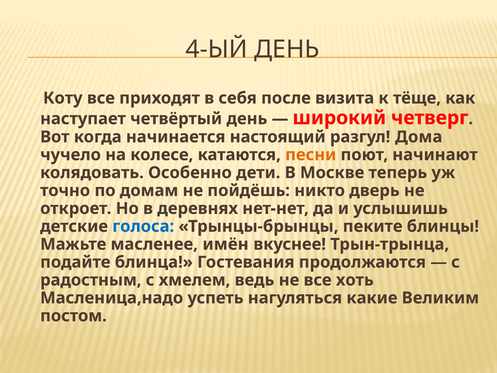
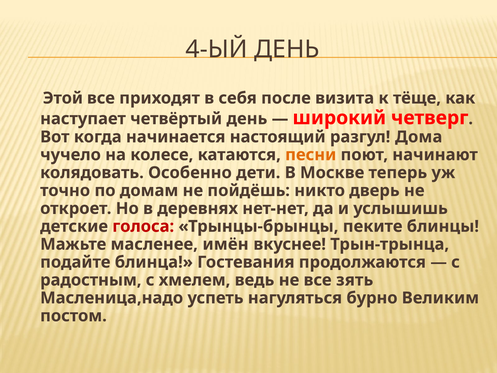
Коту: Коту -> Этой (63, 98)
голоса colour: blue -> red (143, 226)
хоть: хоть -> зять (355, 280)
какие: какие -> бурно (372, 298)
